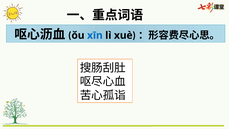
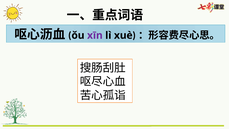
xīn colour: blue -> purple (95, 35)
